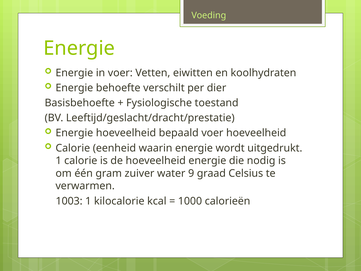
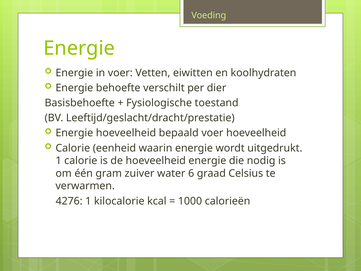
9: 9 -> 6 (191, 173)
1003: 1003 -> 4276 (69, 201)
